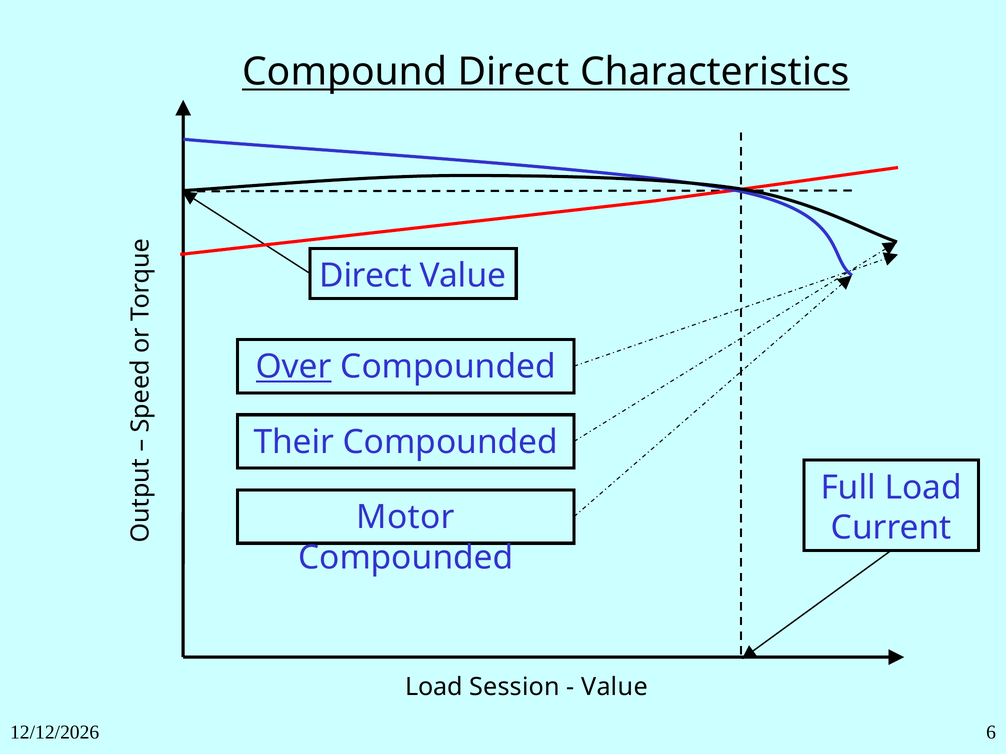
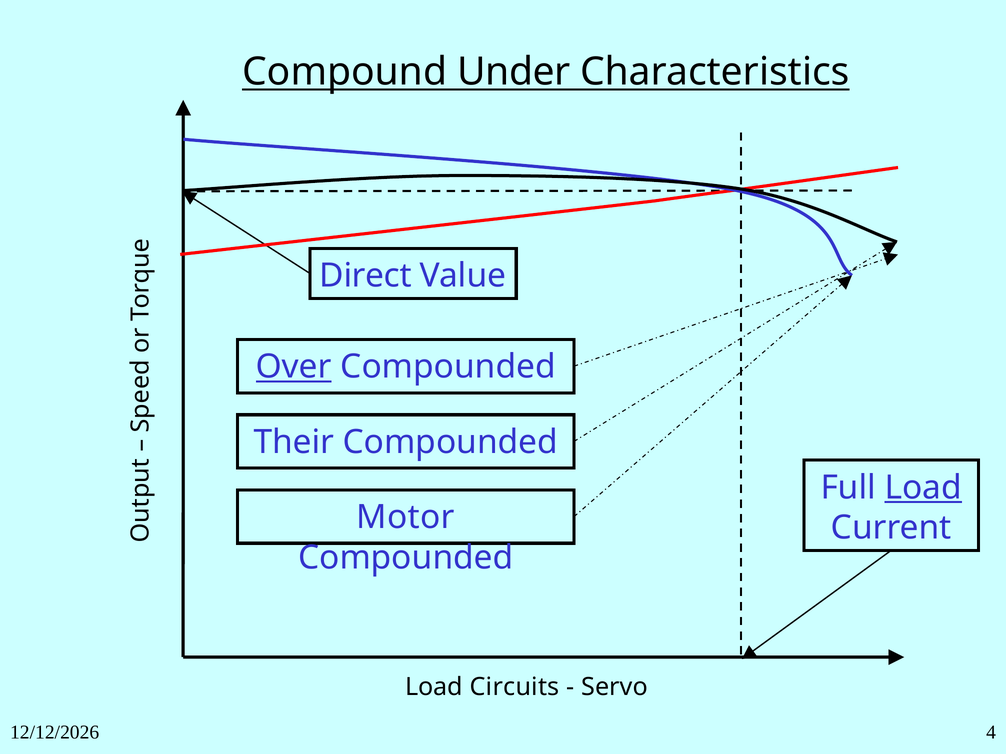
Compound Direct: Direct -> Under (514, 72)
Load underline: none -> present (923, 488)
Session: Session -> Circuits (515, 687)
Value: Value -> Servo (615, 687)
6: 6 -> 4 (991, 733)
